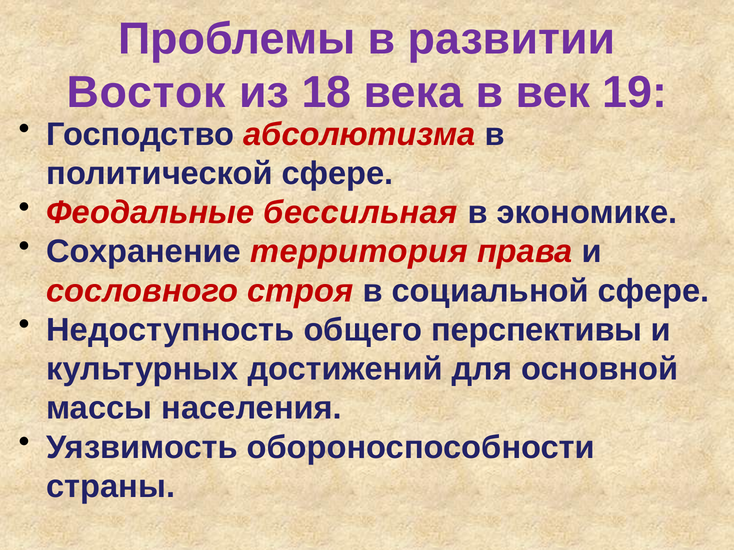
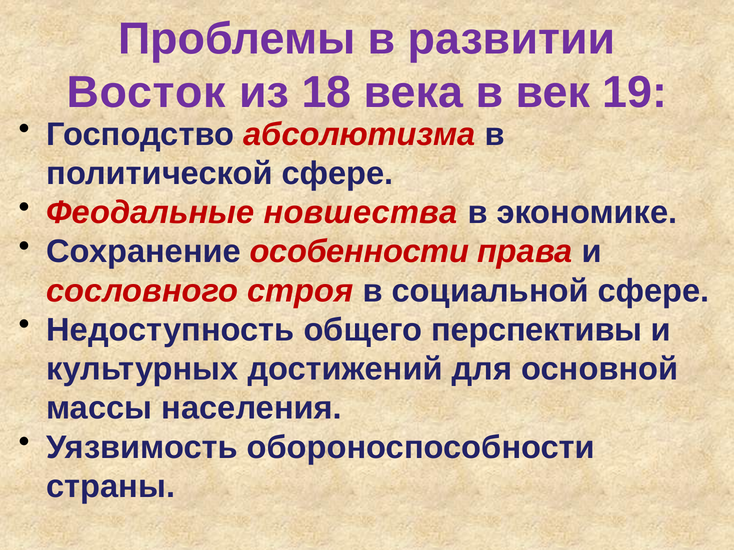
бессильная: бессильная -> новшества (361, 213)
территория: территория -> особенности (359, 252)
